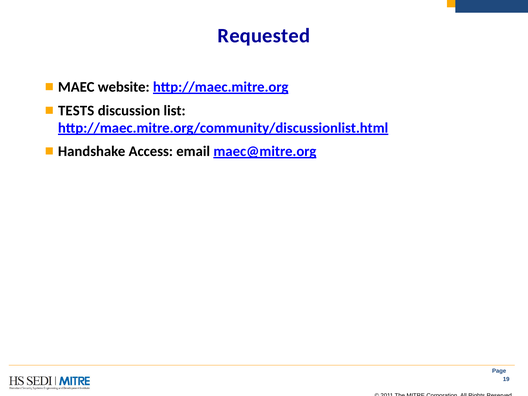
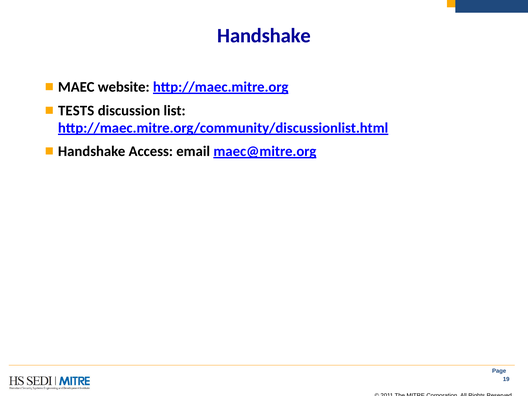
Requested: Requested -> Handshake (264, 36)
